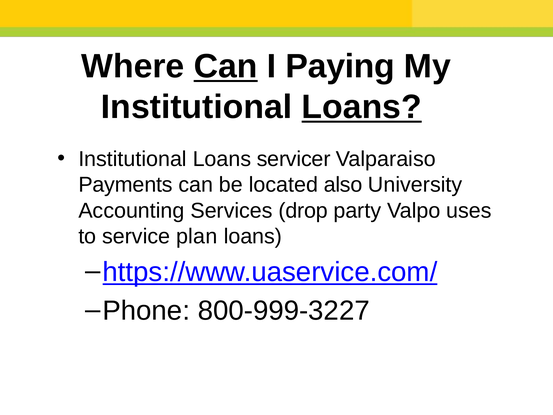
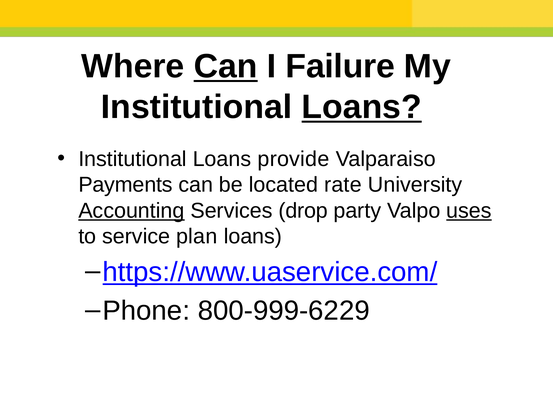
Paying: Paying -> Failure (340, 66)
servicer: servicer -> provide (293, 159)
also: also -> rate (343, 185)
Accounting underline: none -> present (131, 211)
uses underline: none -> present (469, 211)
800-999-3227: 800-999-3227 -> 800-999-6229 (284, 311)
